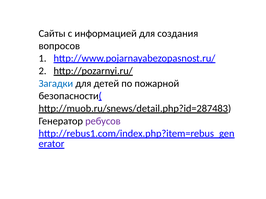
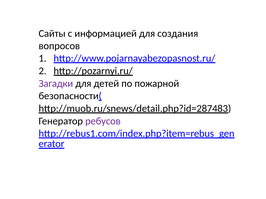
Загадки colour: blue -> purple (56, 84)
